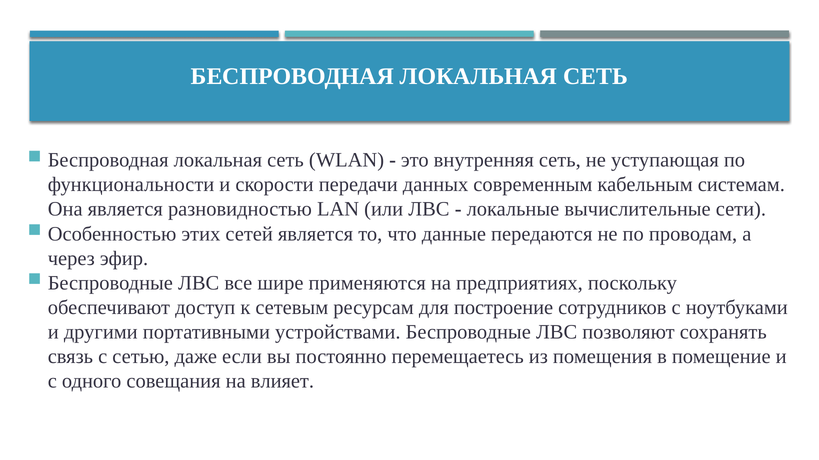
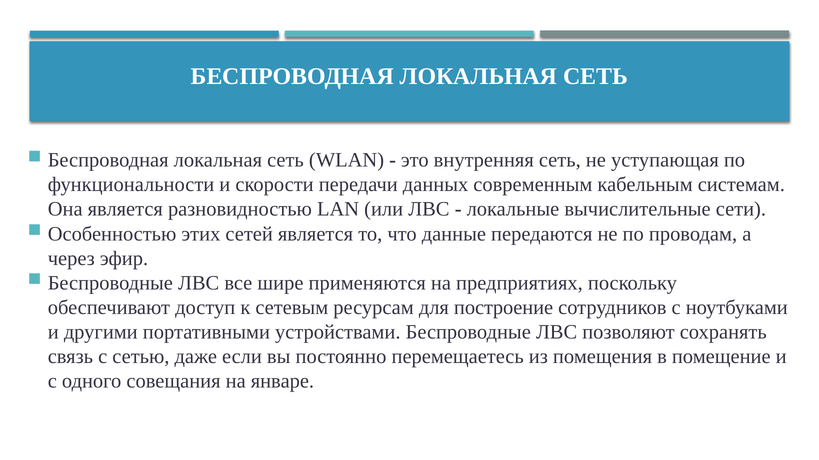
влияет: влияет -> январе (282, 382)
